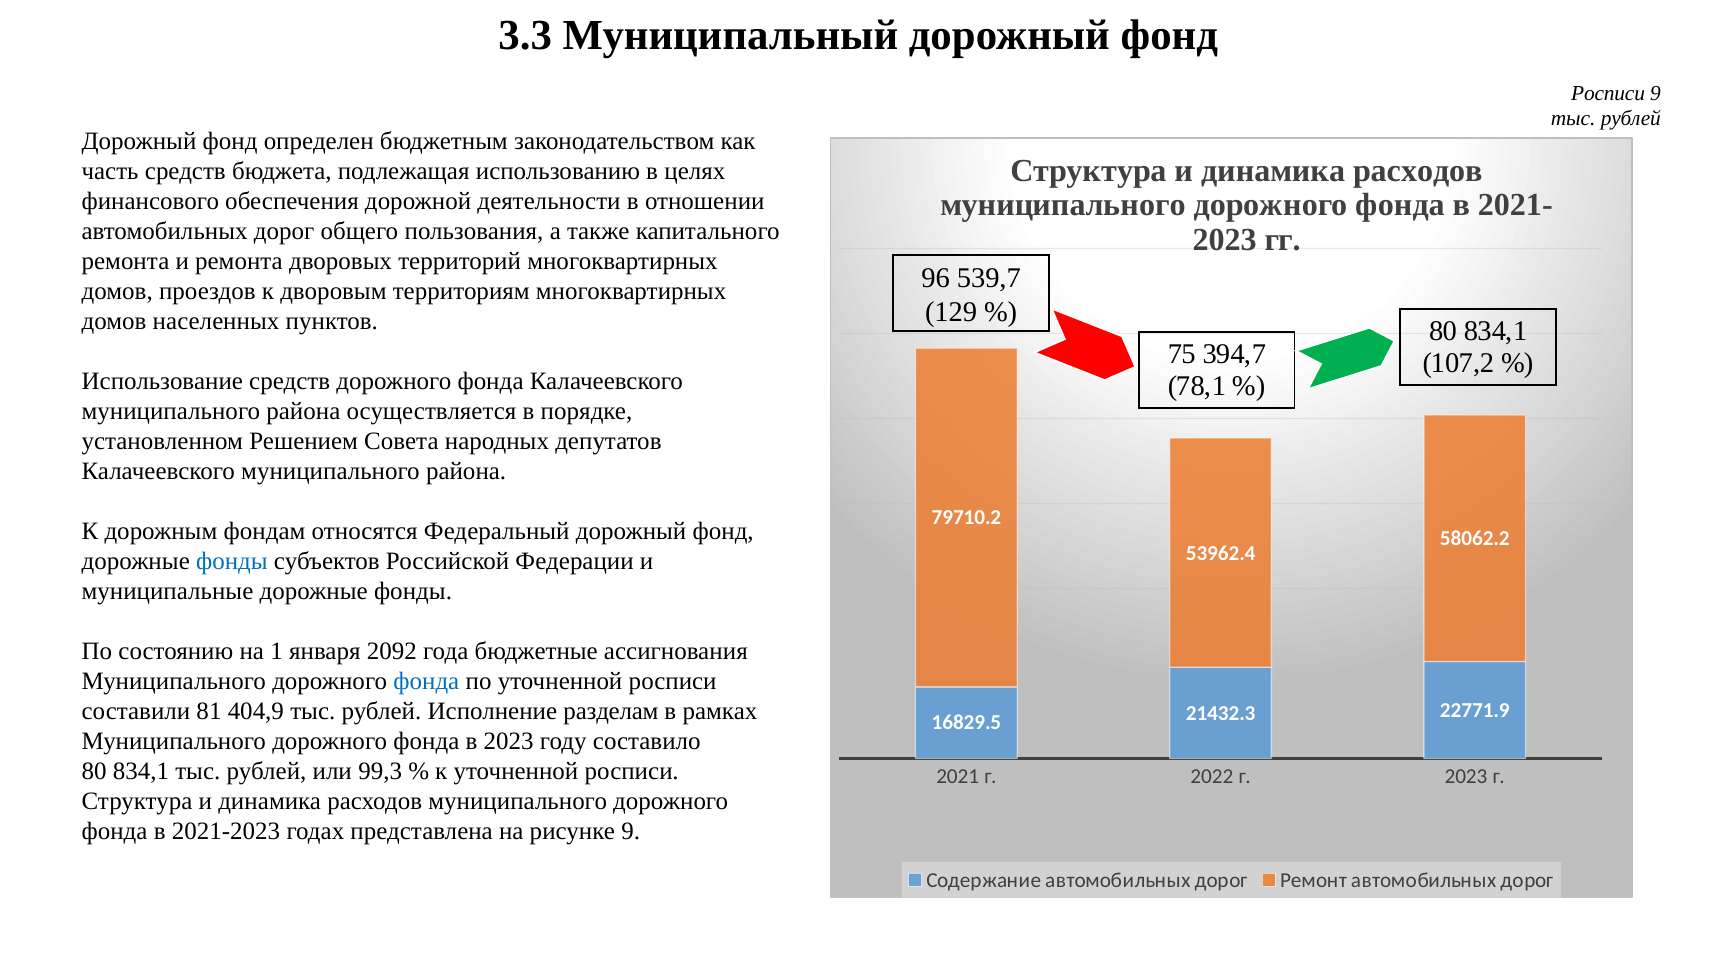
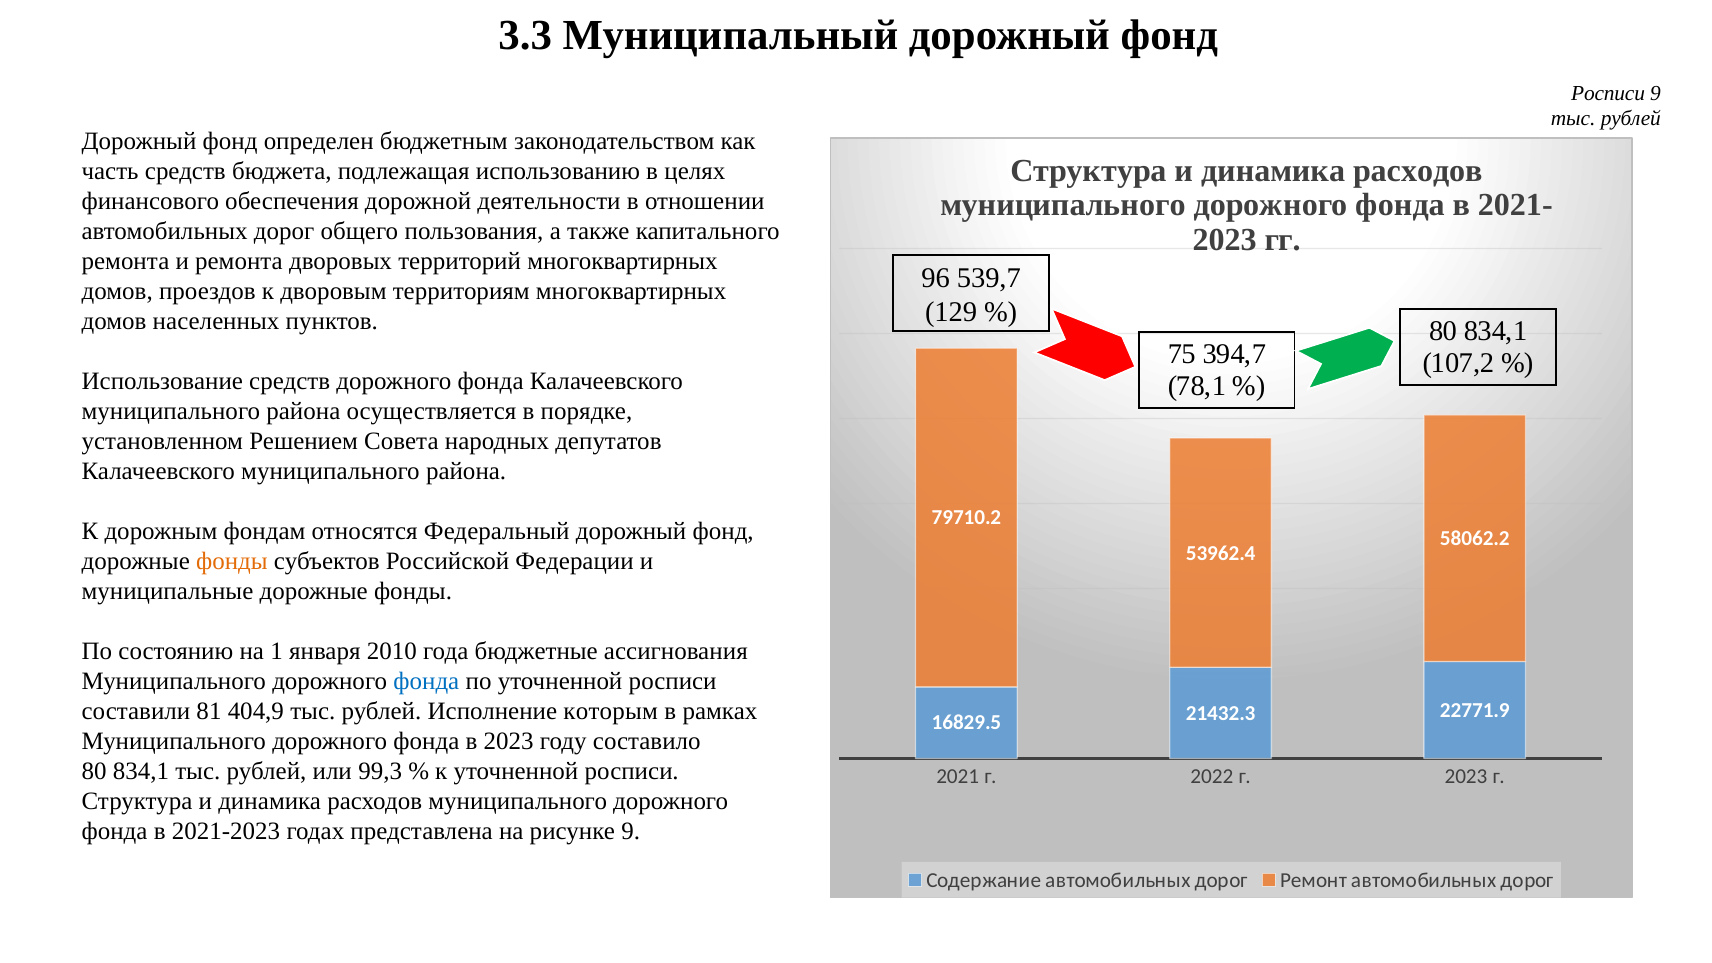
фонды colour: blue -> orange (232, 561)
2092: 2092 -> 2010 (392, 651)
разделам: разделам -> которым (611, 711)
